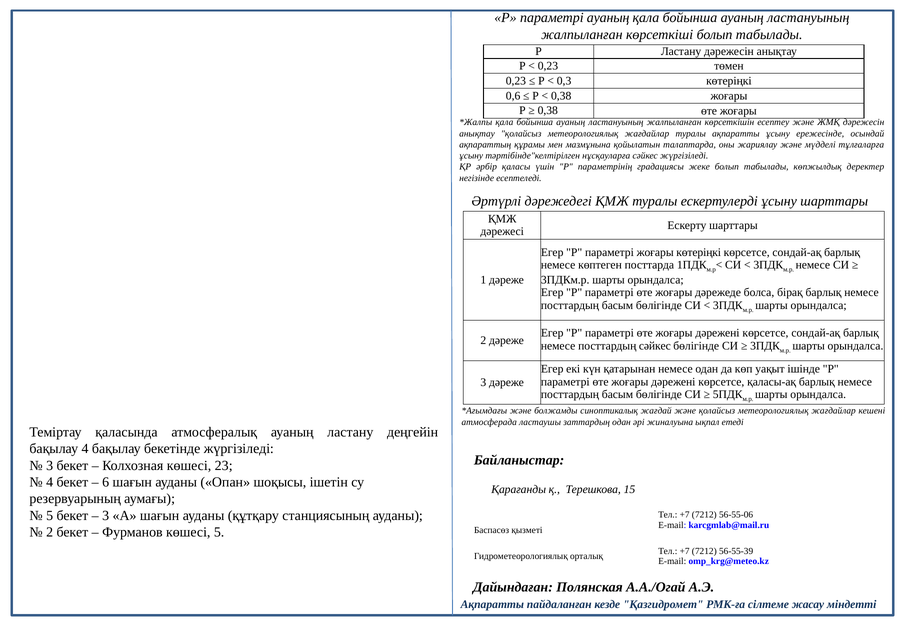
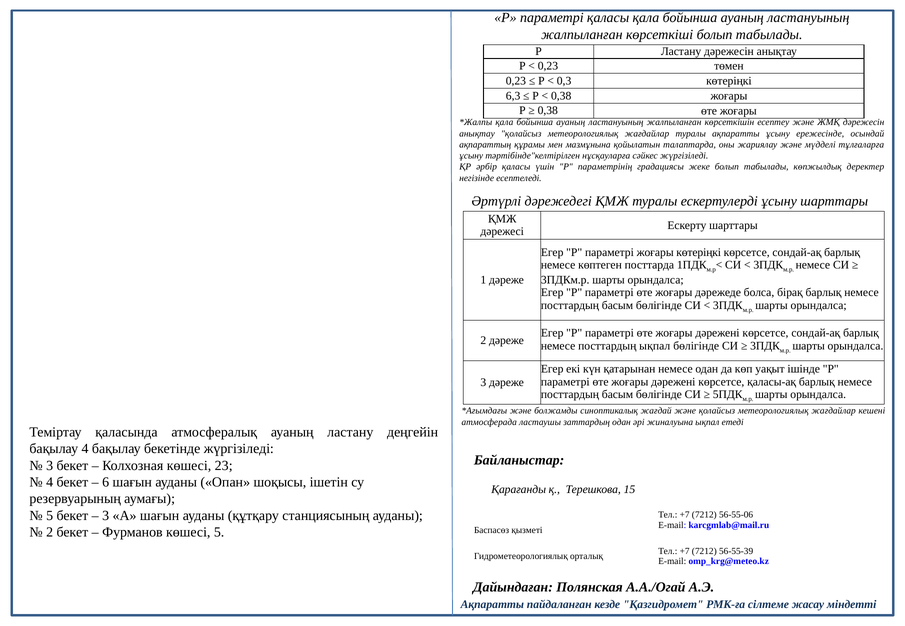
параметрі ауаның: ауаның -> қаласы (608, 18)
0,6: 0,6 -> 6,3 (513, 96)
посттардың сәйкес: сәйкес -> ықпал (655, 346)
